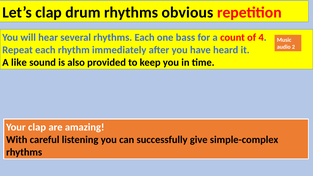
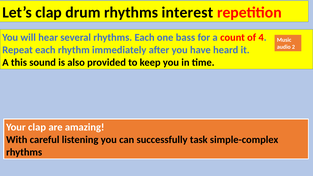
obvious: obvious -> interest (187, 12)
like: like -> this (19, 63)
give: give -> task (199, 140)
